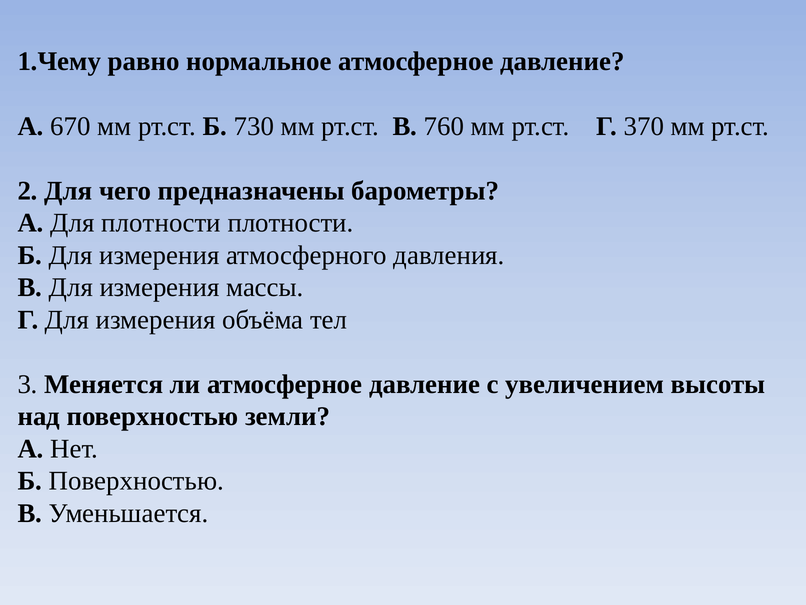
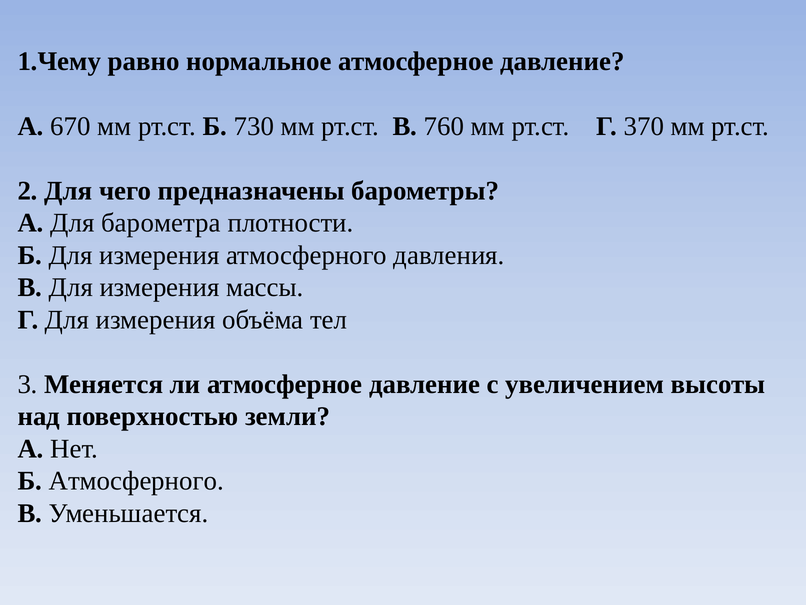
Для плотности: плотности -> барометра (161, 223)
Б Поверхностью: Поверхностью -> Атмосферного (136, 481)
